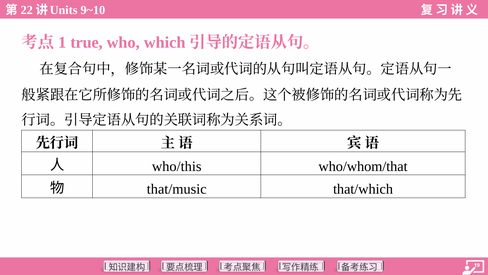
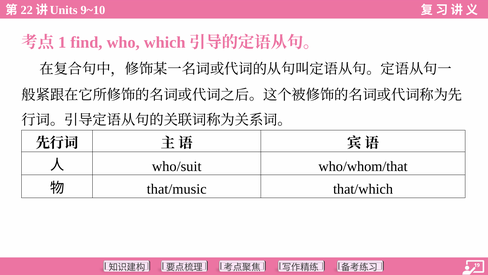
true: true -> find (86, 43)
who/this: who/this -> who/suit (177, 166)
